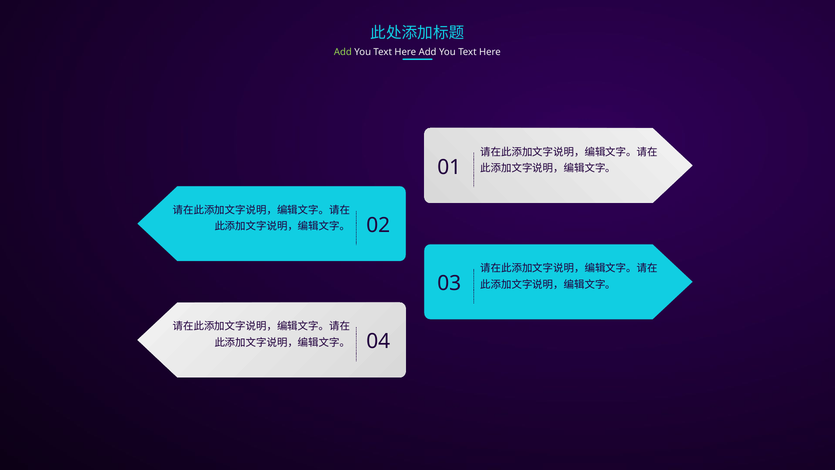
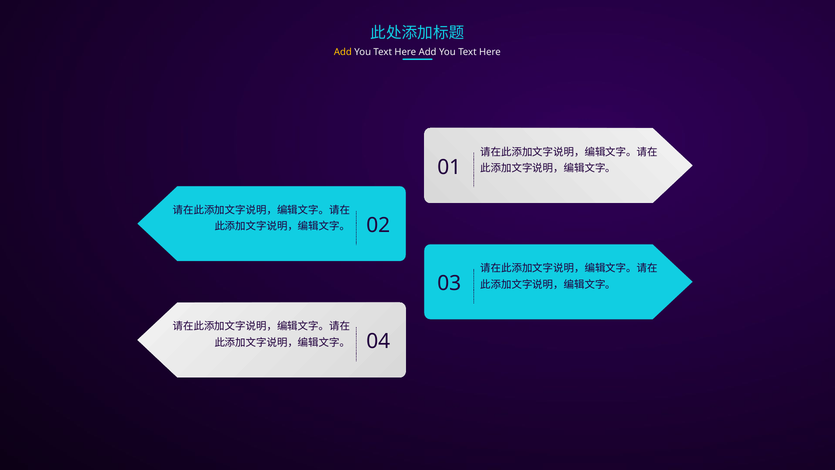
Add colour: light green -> yellow (343, 52)
